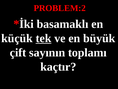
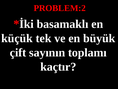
tek underline: present -> none (44, 38)
